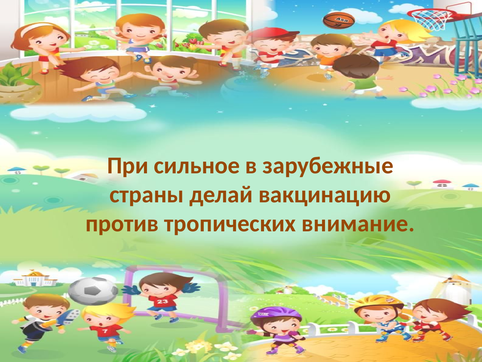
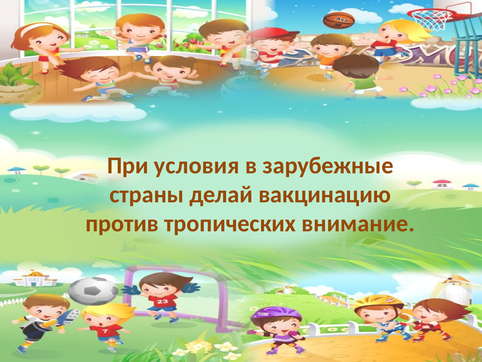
сильное: сильное -> условия (197, 165)
